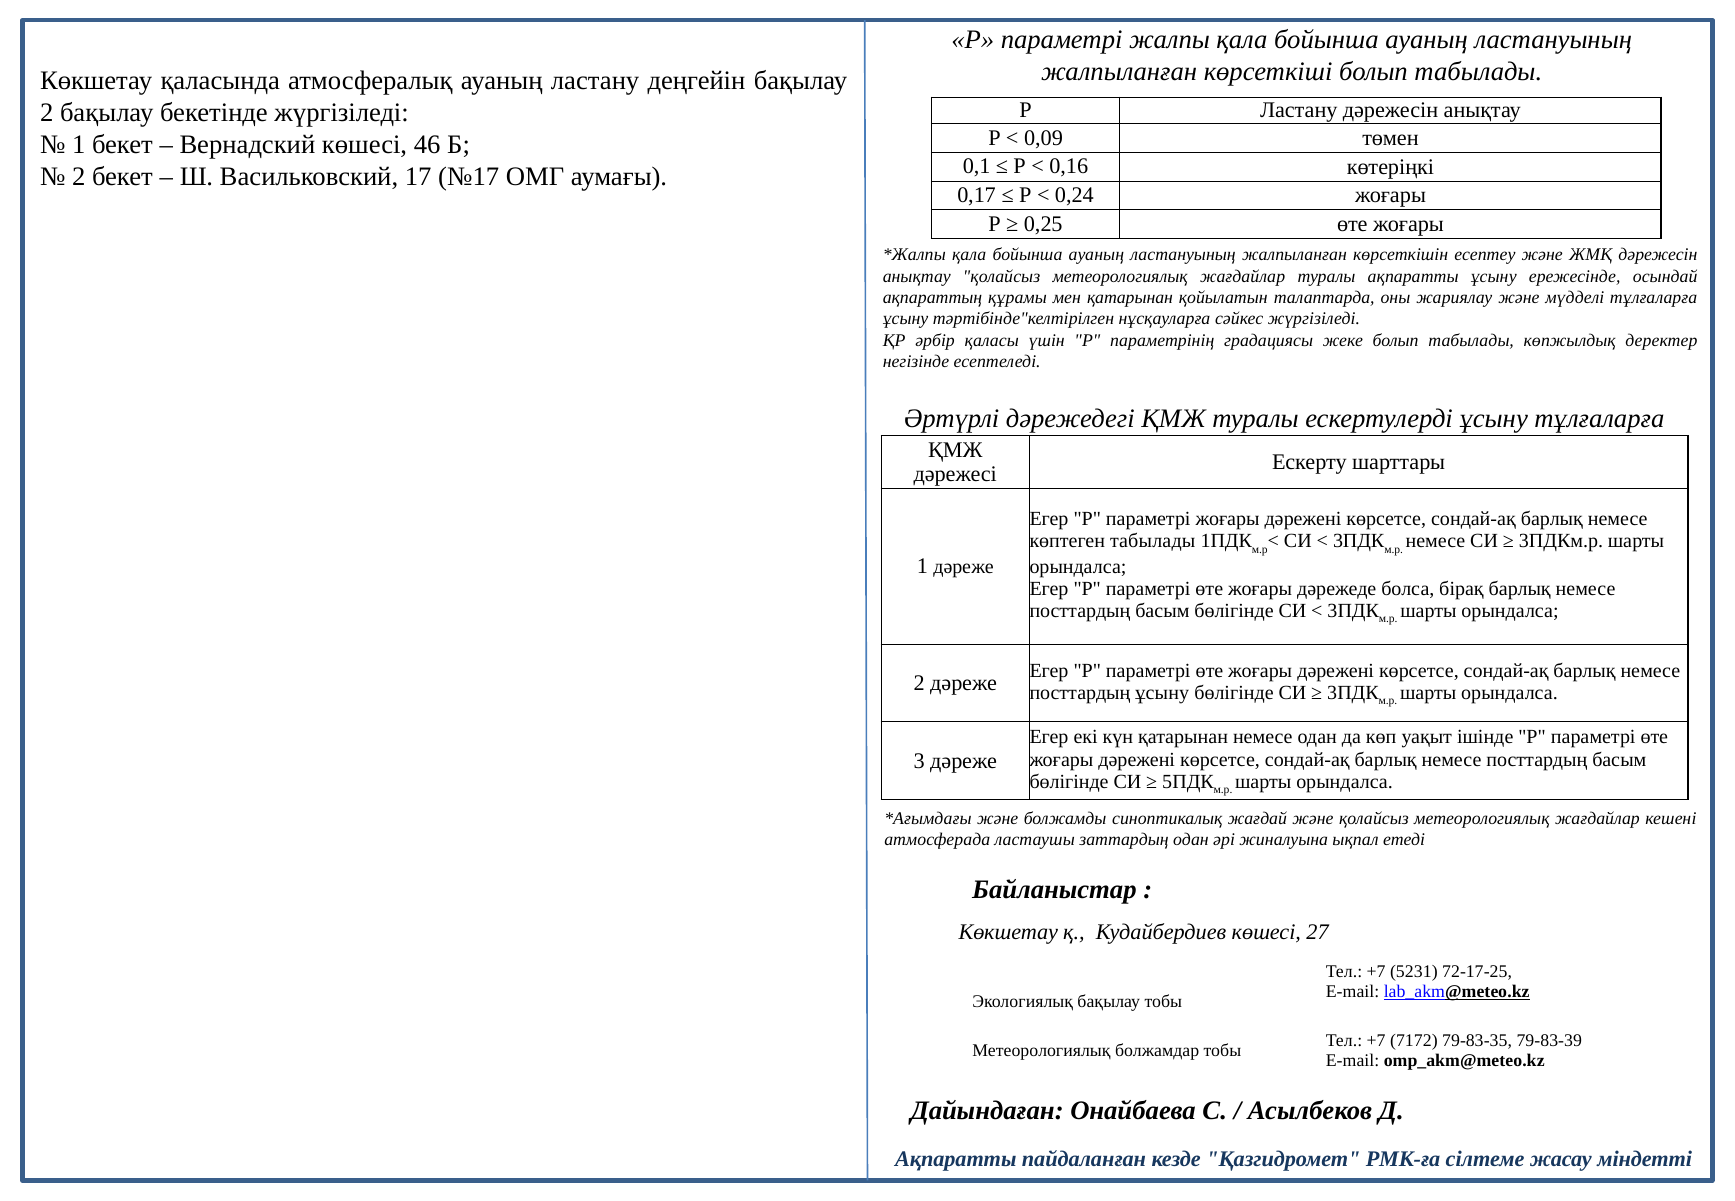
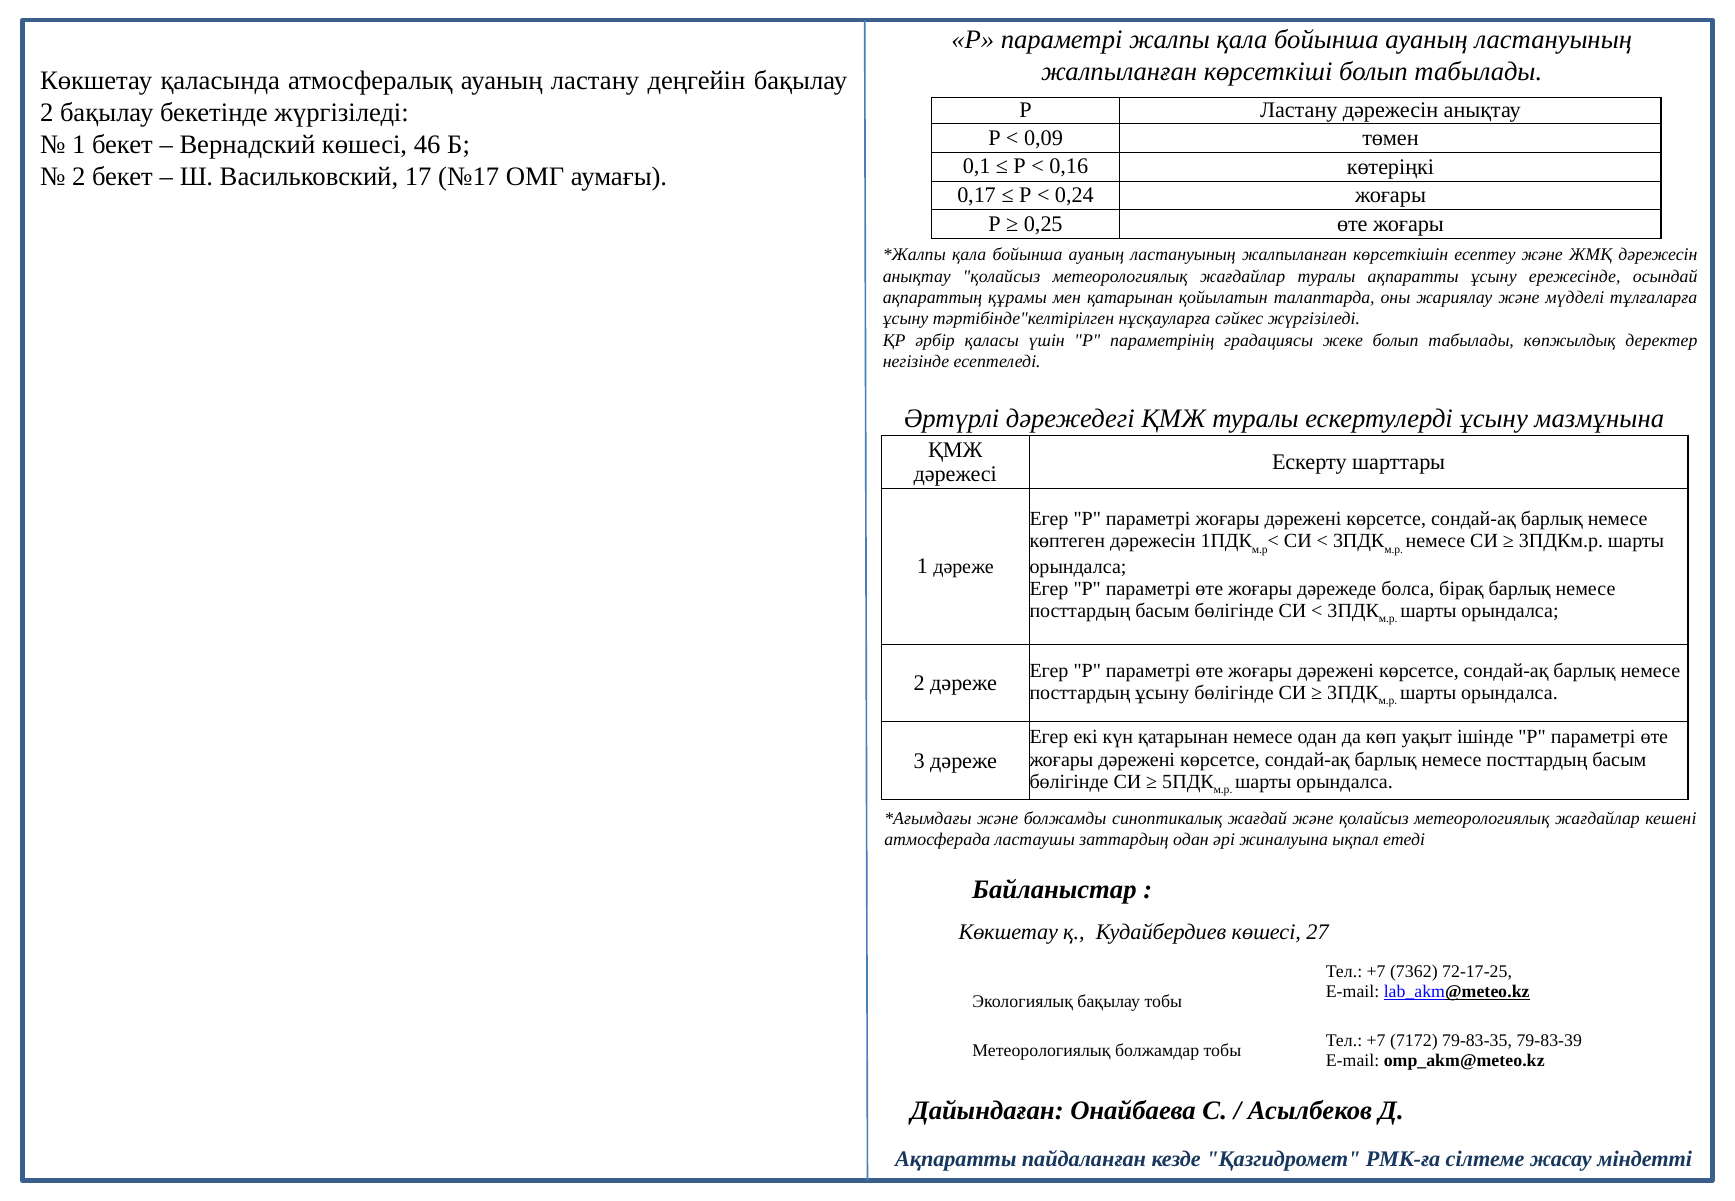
ұсыну тұлғаларға: тұлғаларға -> мазмұнына (1599, 419)
көптеген табылады: табылады -> дәрежесін (1153, 541)
5231: 5231 -> 7362 (1414, 972)
